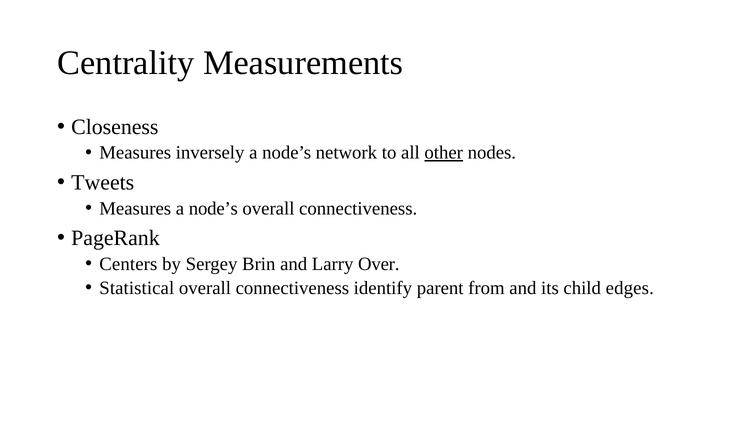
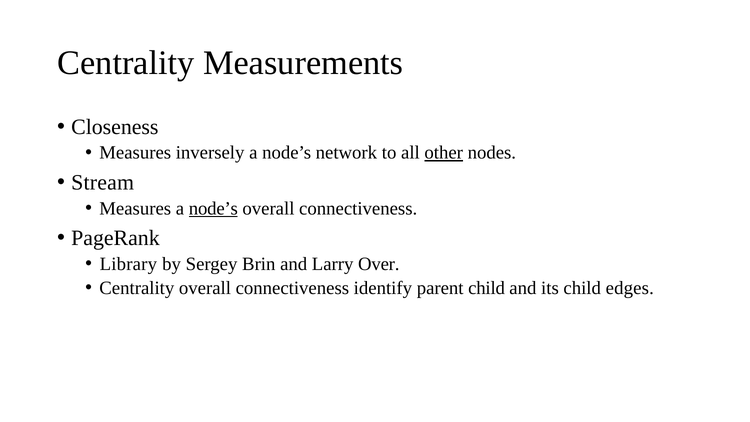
Tweets: Tweets -> Stream (103, 182)
node’s underline: none -> present (213, 208)
Centers: Centers -> Library (128, 264)
Statistical: Statistical -> Centrality (137, 288)
parent from: from -> child (487, 288)
